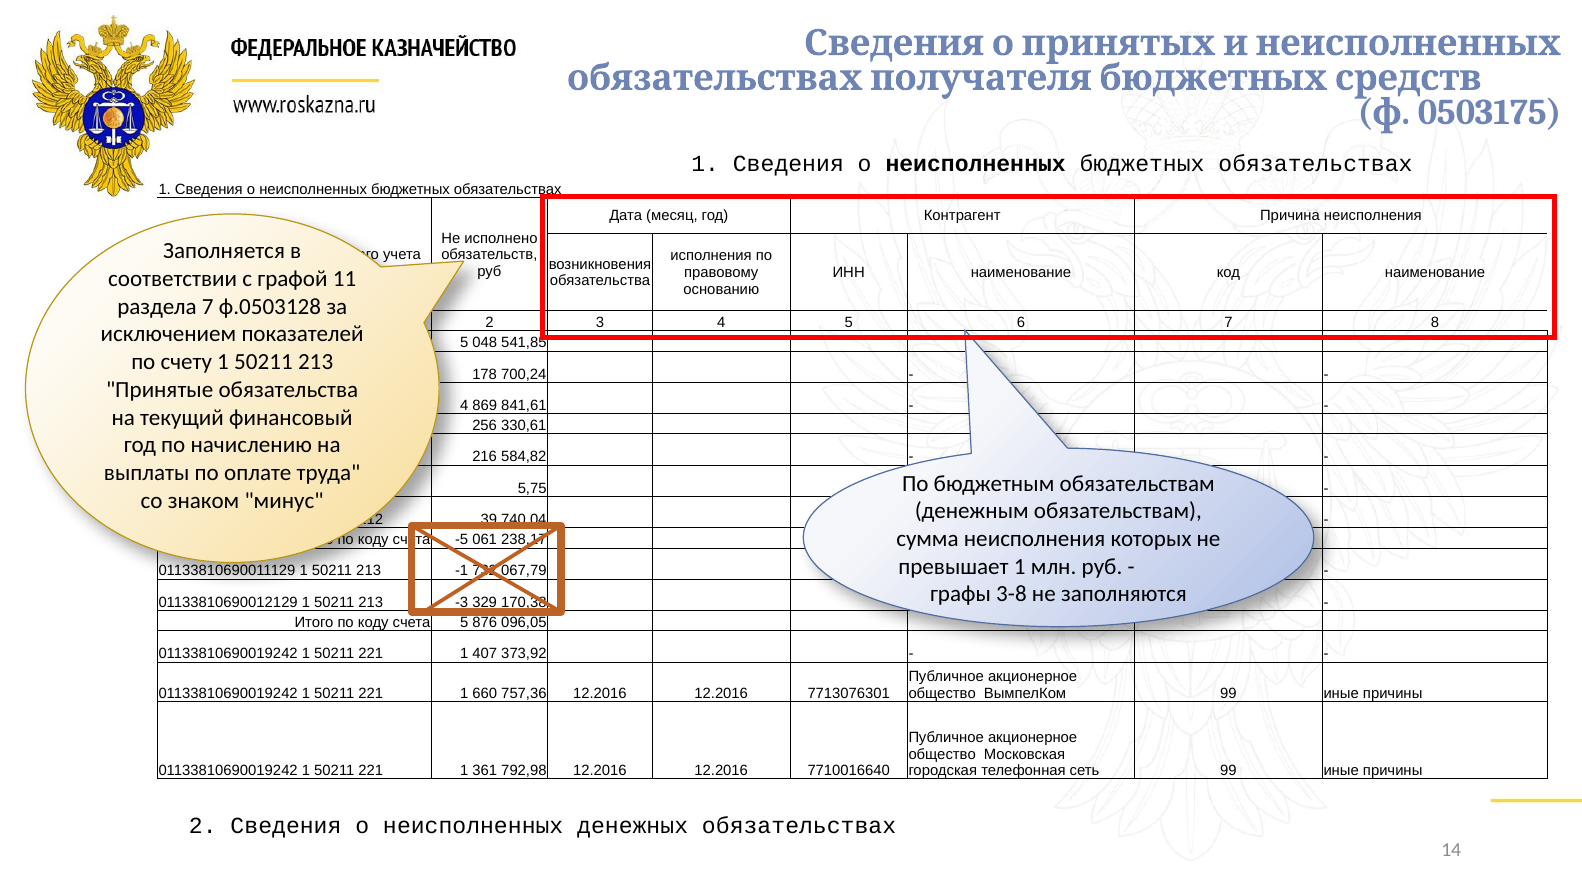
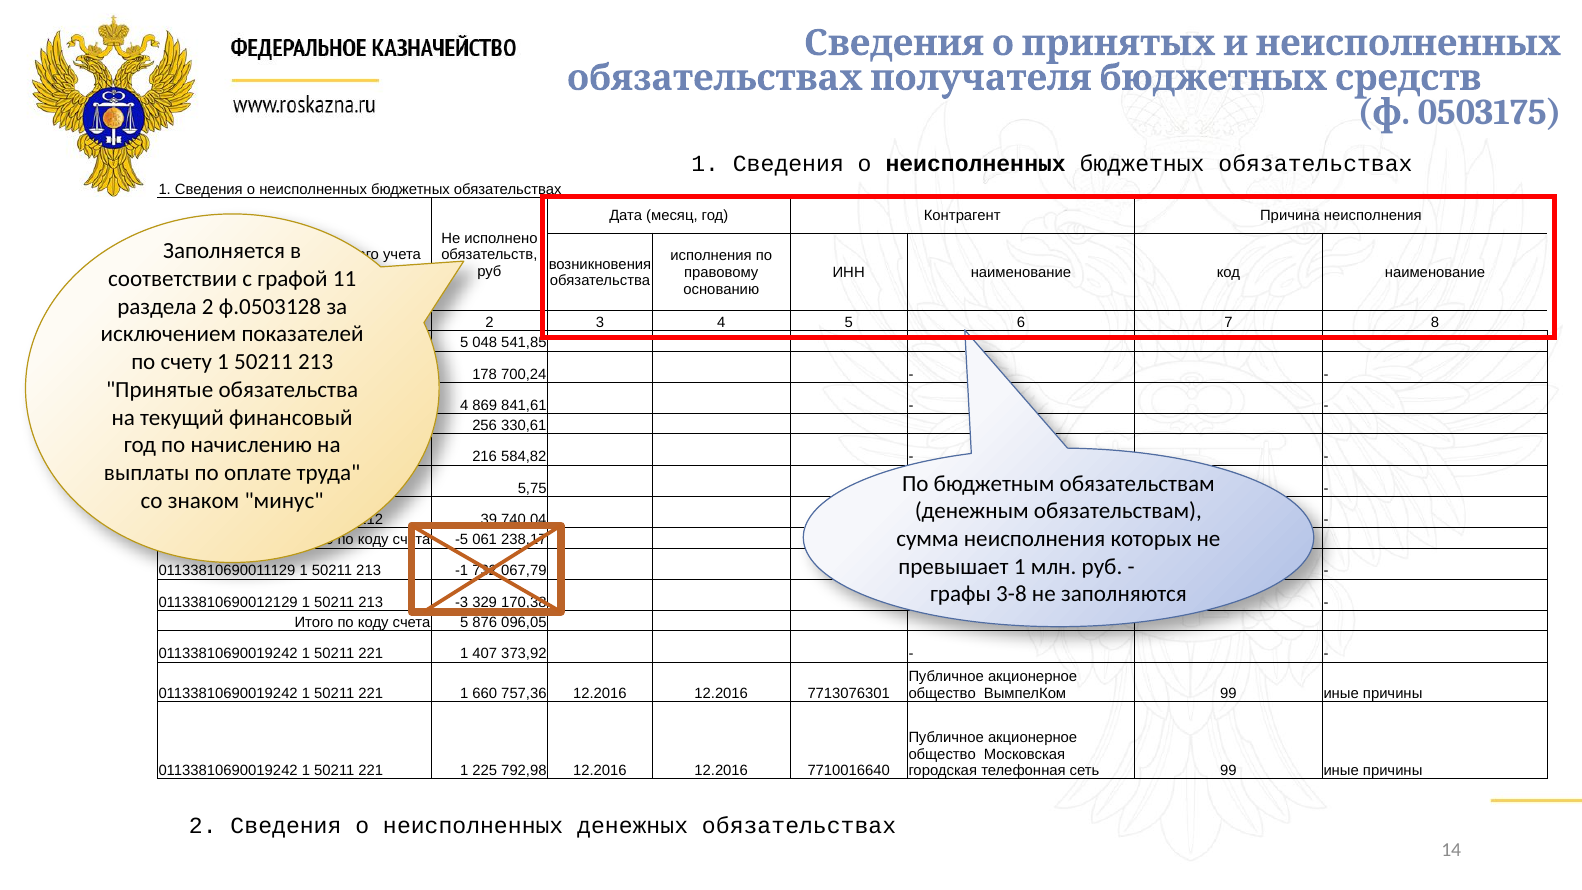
раздела 7: 7 -> 2 (208, 307)
361: 361 -> 225 (485, 771)
